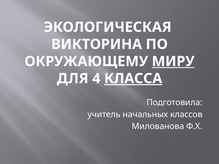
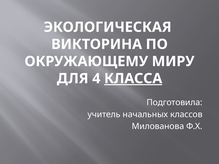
МИРУ underline: present -> none (173, 61)
